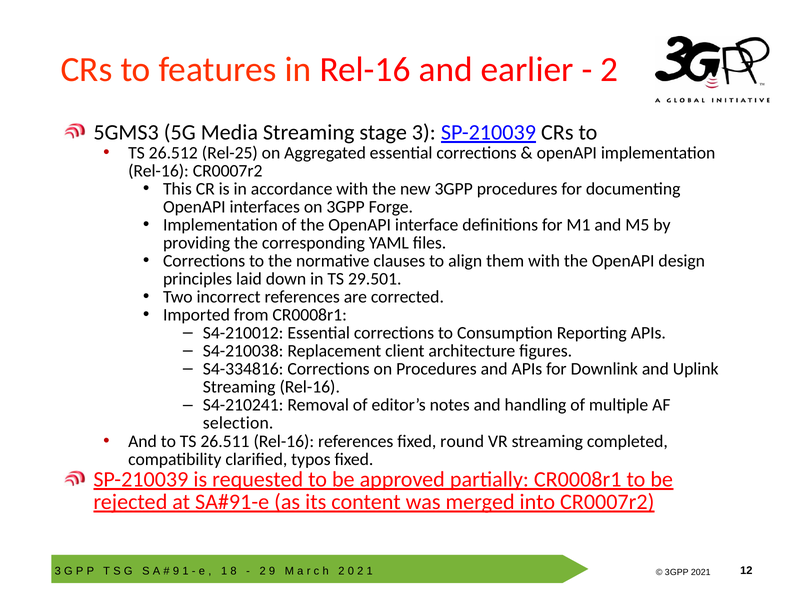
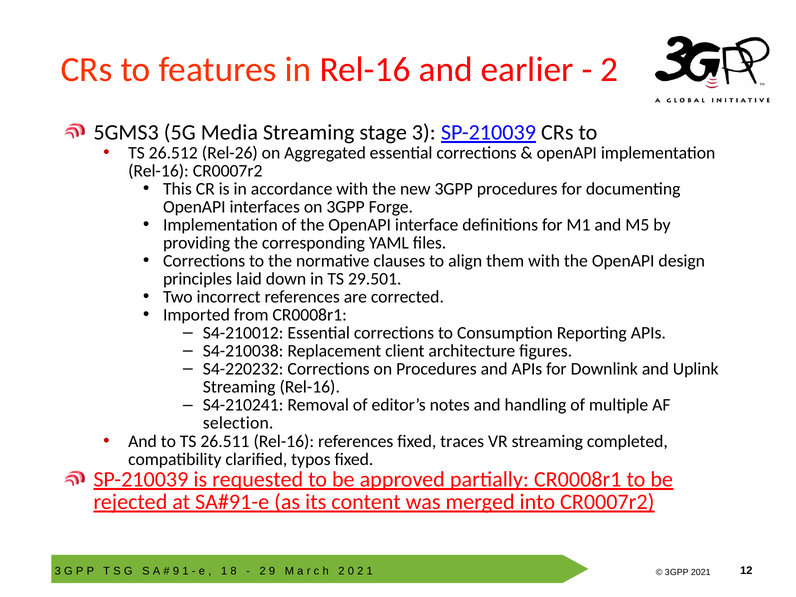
Rel-25: Rel-25 -> Rel-26 (230, 153)
S4-334816: S4-334816 -> S4-220232 (243, 369)
round: round -> traces (462, 441)
